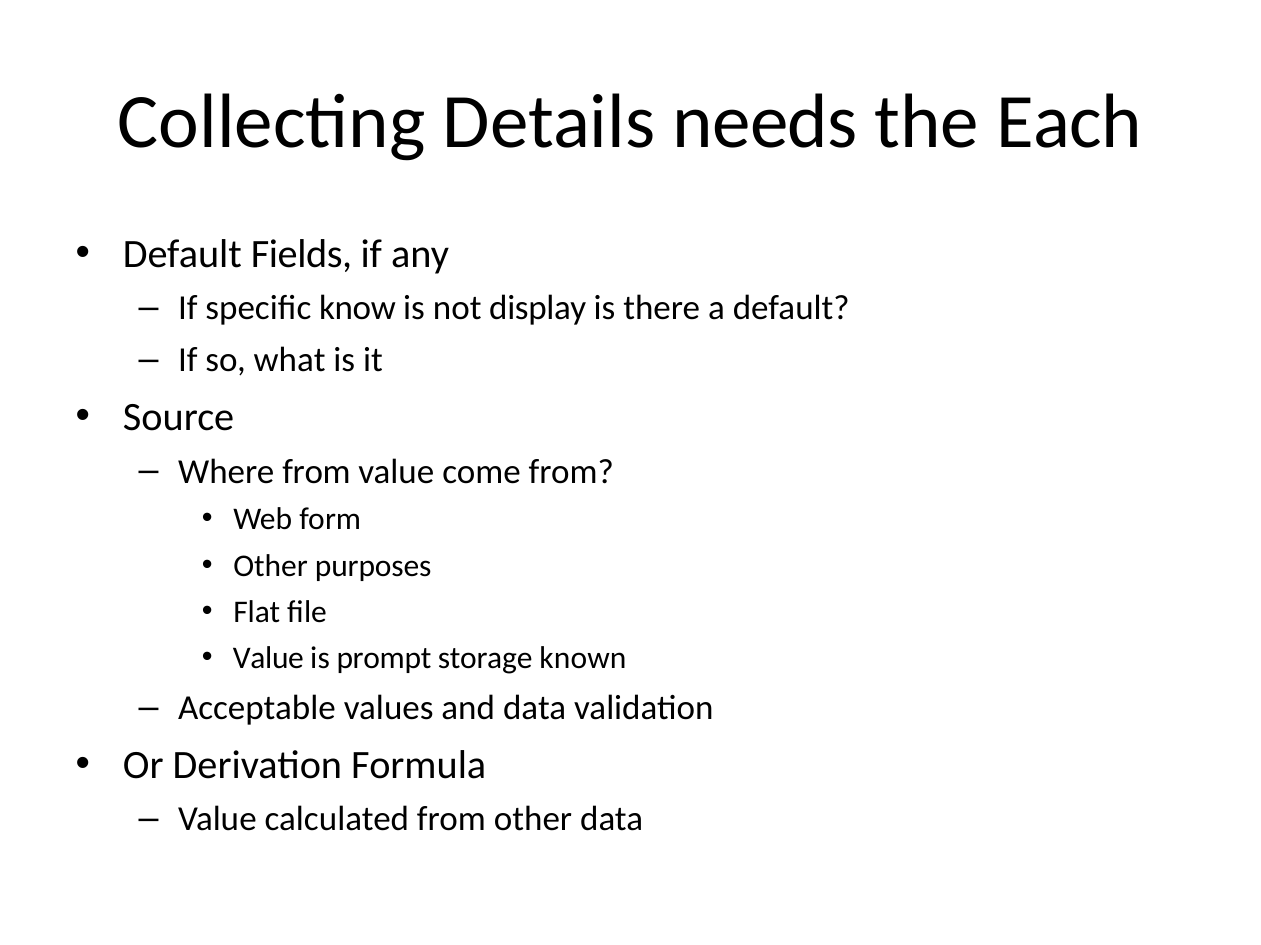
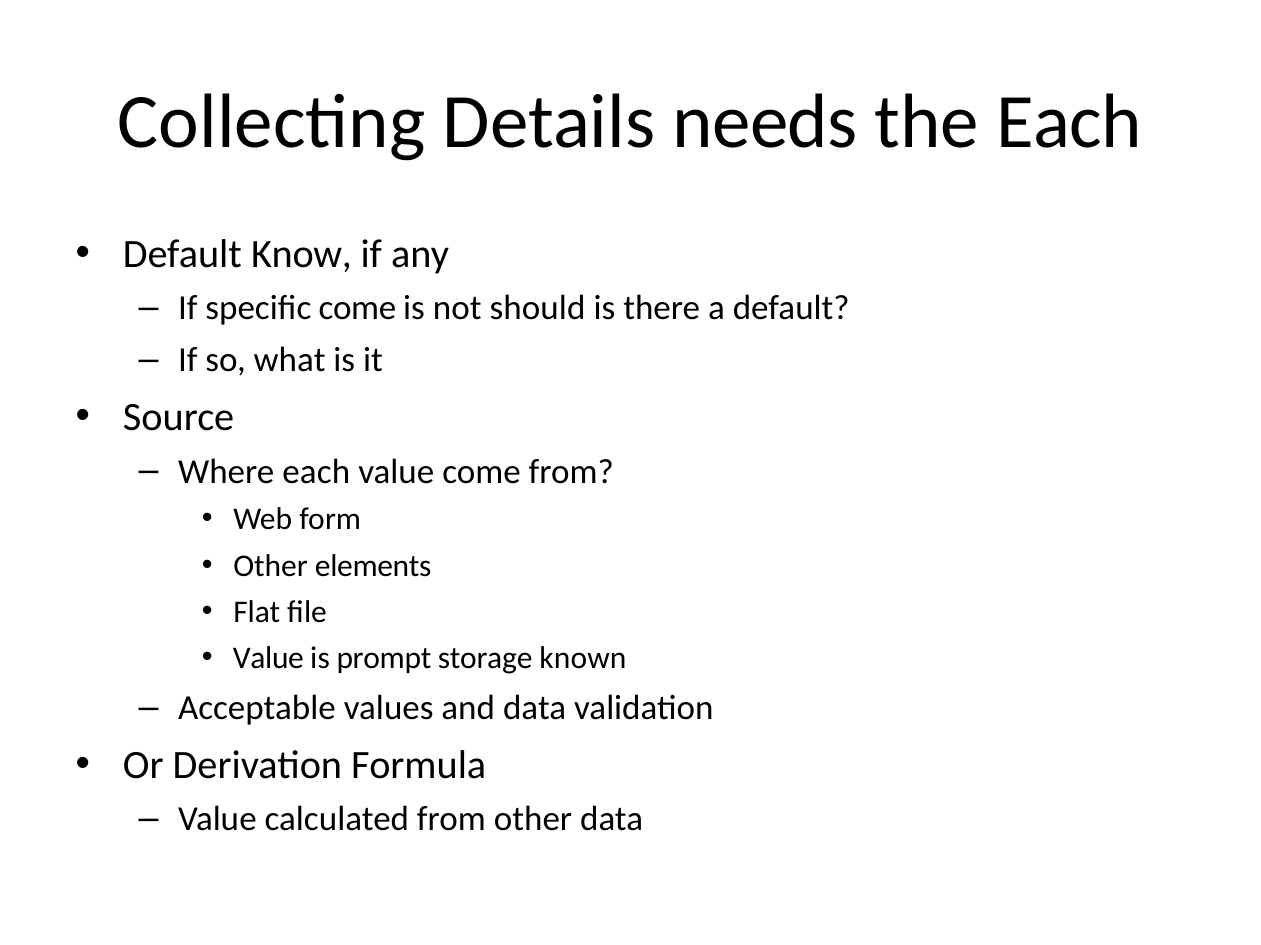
Fields: Fields -> Know (301, 254)
specific know: know -> come (357, 309)
display: display -> should (538, 309)
Where from: from -> each (316, 472)
purposes: purposes -> elements (373, 566)
